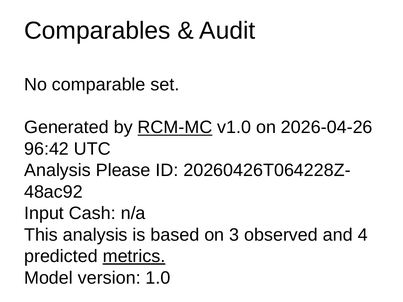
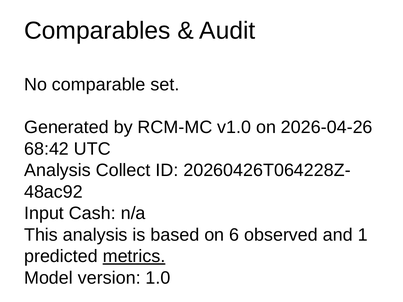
RCM-MC underline: present -> none (175, 128)
96:42: 96:42 -> 68:42 (47, 149)
Please: Please -> Collect (123, 171)
3: 3 -> 6 (234, 235)
4: 4 -> 1 (363, 235)
